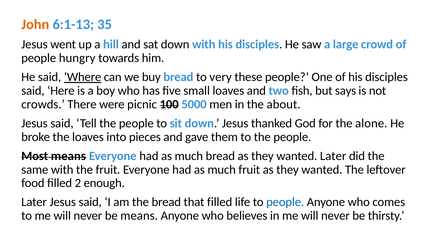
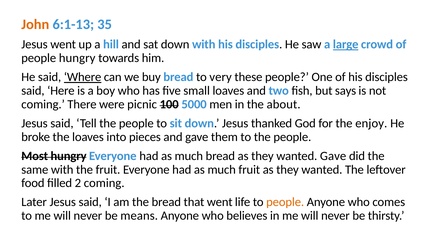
large underline: none -> present (346, 44)
crowds: crowds -> coming (43, 104)
alone: alone -> enjoy (371, 123)
Most means: means -> hungry (69, 156)
wanted Later: Later -> Gave (333, 156)
2 enough: enough -> coming (104, 183)
that filled: filled -> went (220, 202)
people colour: blue -> orange (285, 202)
